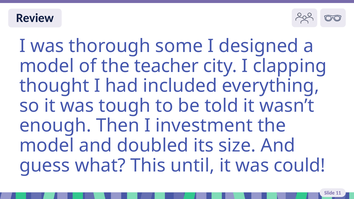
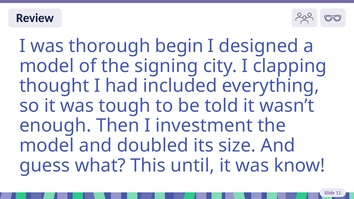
some: some -> begin (179, 46)
teacher: teacher -> signing (166, 66)
could: could -> know (299, 166)
